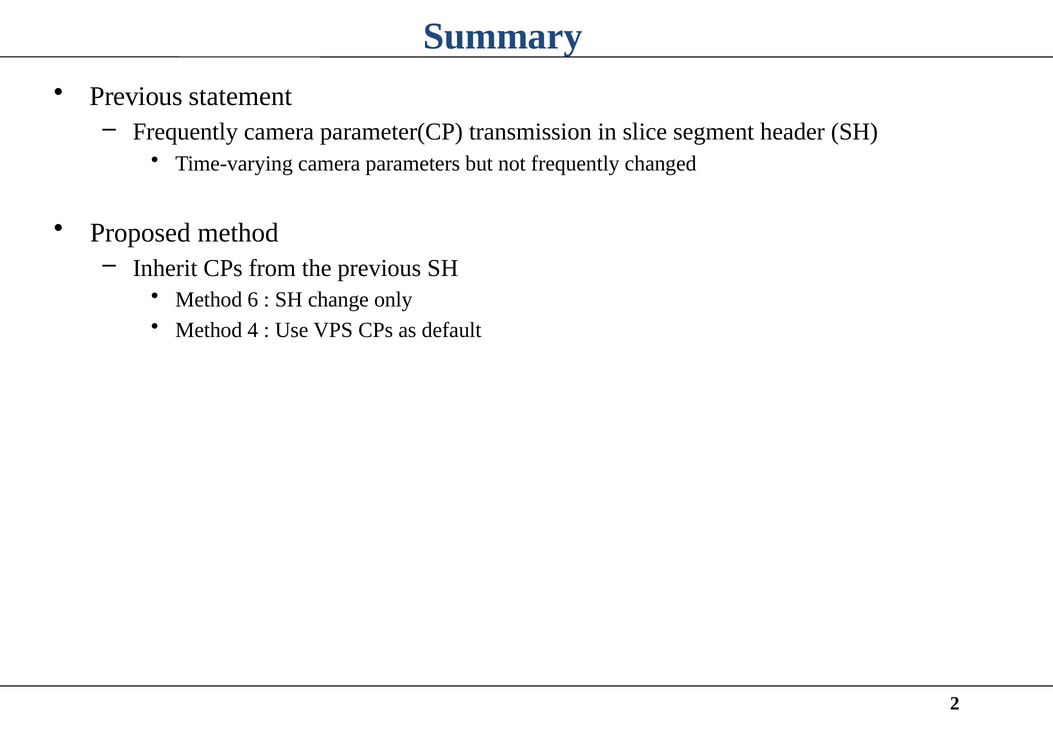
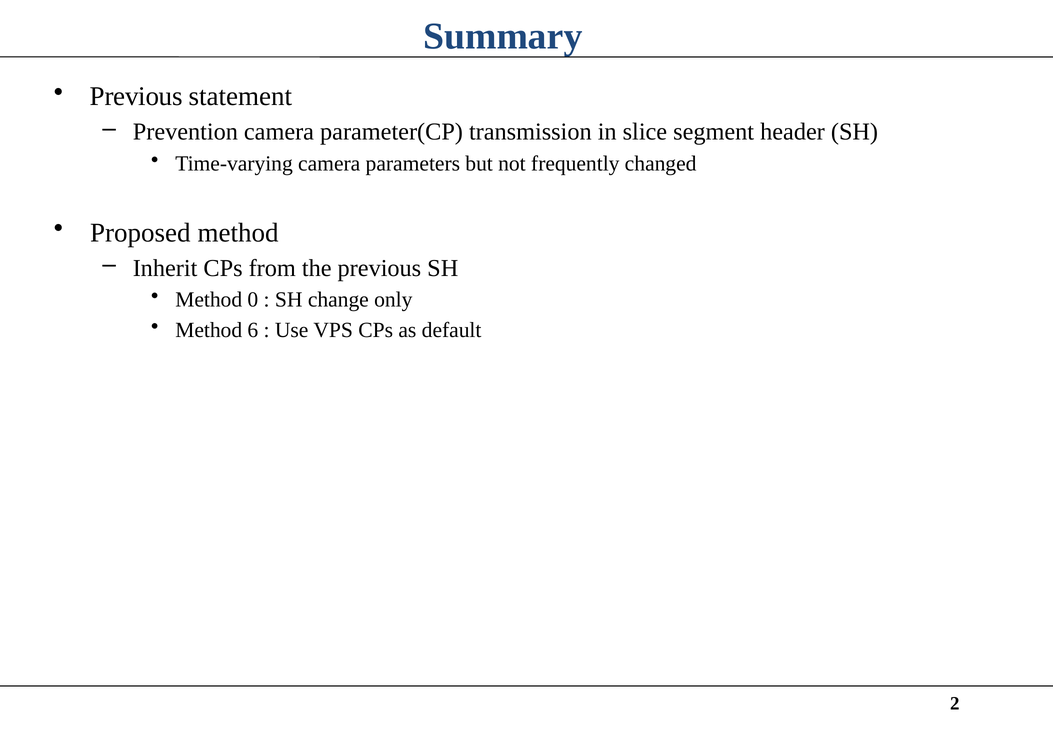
Frequently: Frequently -> Prevention (185, 132)
6: 6 -> 0 (253, 300)
4: 4 -> 6 (253, 330)
